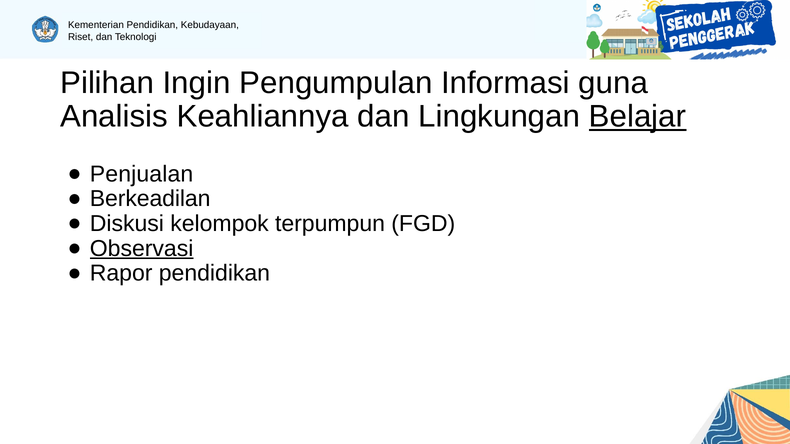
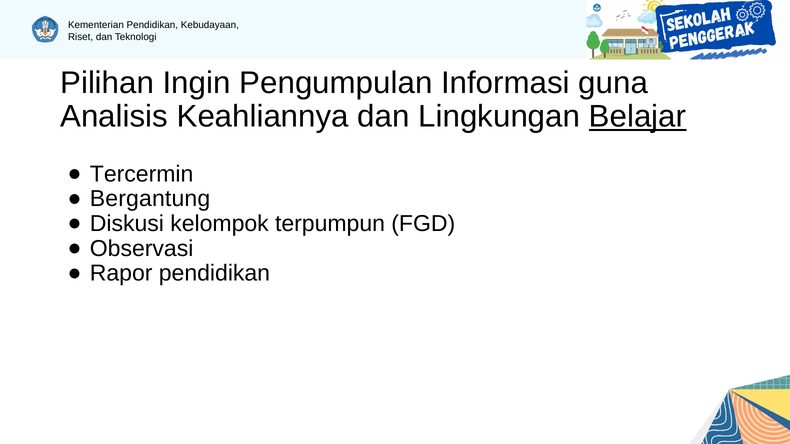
Penjualan: Penjualan -> Tercermin (142, 174)
Berkeadilan: Berkeadilan -> Bergantung (150, 199)
Observasi underline: present -> none (142, 249)
